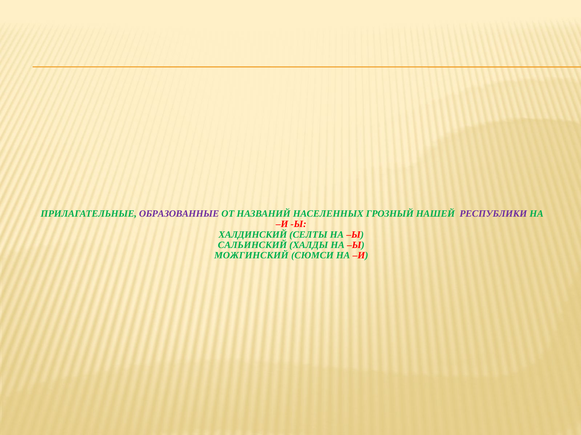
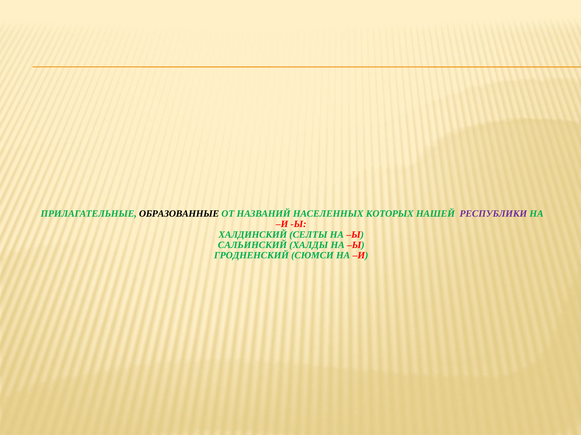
ОБРАЗОВАННЫЕ colour: purple -> black (179, 214)
ГРОЗНЫЙ: ГРОЗНЫЙ -> КОТОРЫХ (390, 214)
МОЖГИНСКИЙ: МОЖГИНСКИЙ -> ГРОДНЕНСКИЙ (251, 256)
